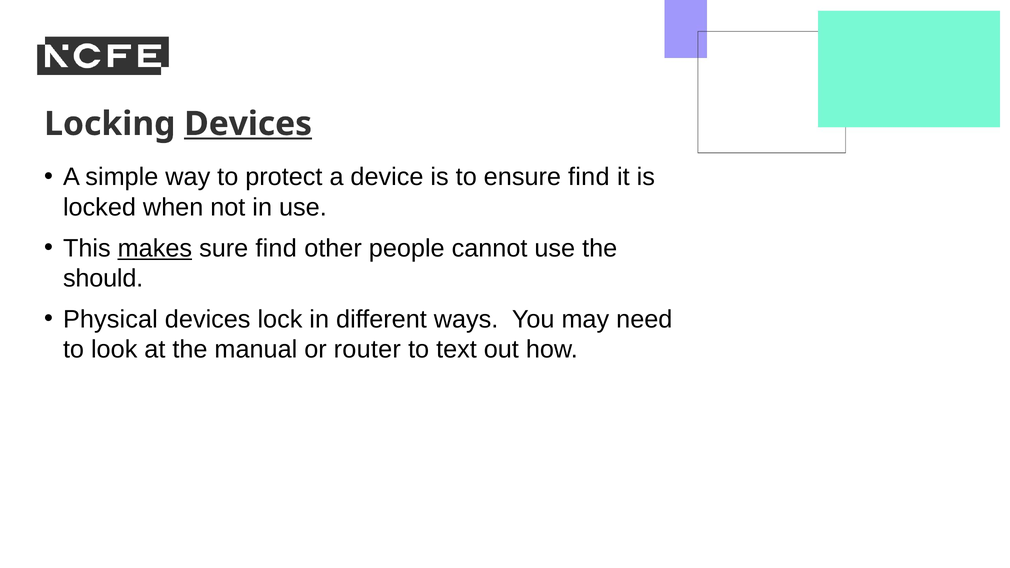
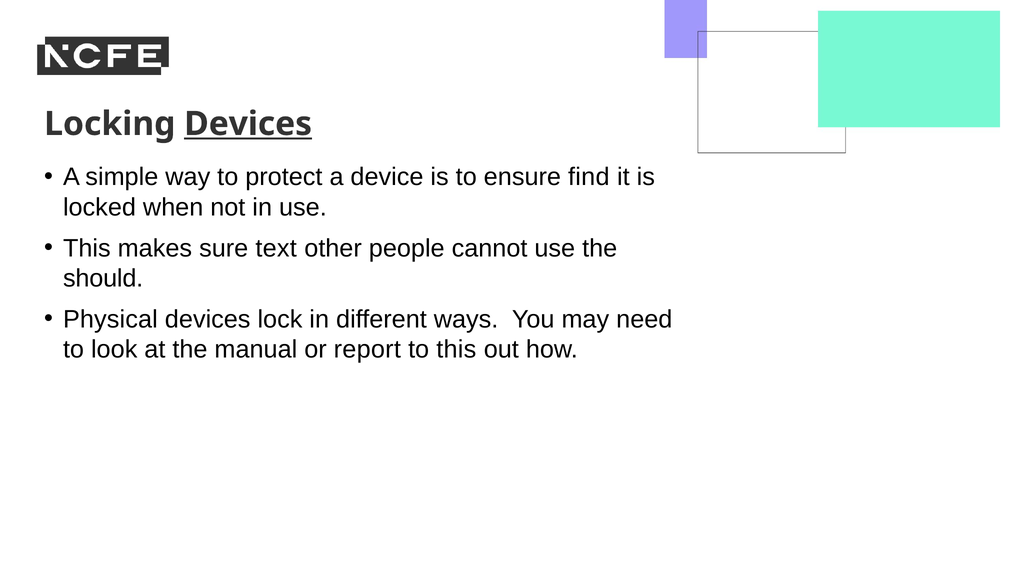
makes underline: present -> none (155, 248)
sure find: find -> text (276, 248)
router: router -> report (367, 350)
to text: text -> this (456, 350)
